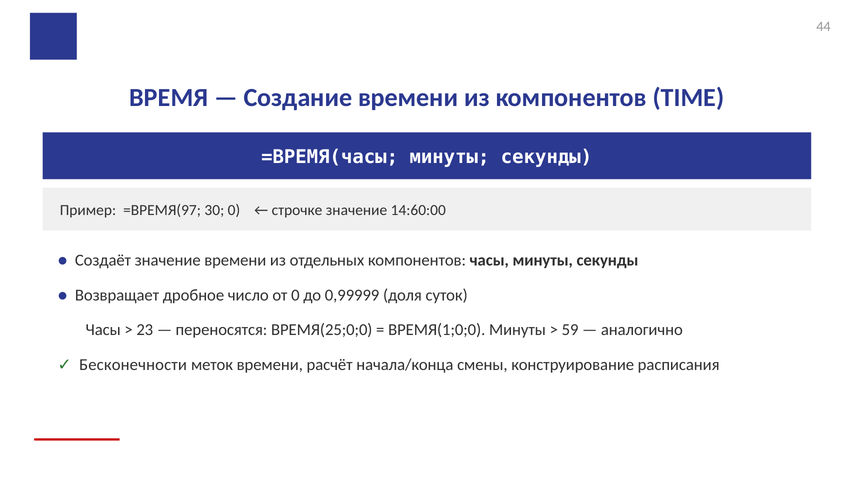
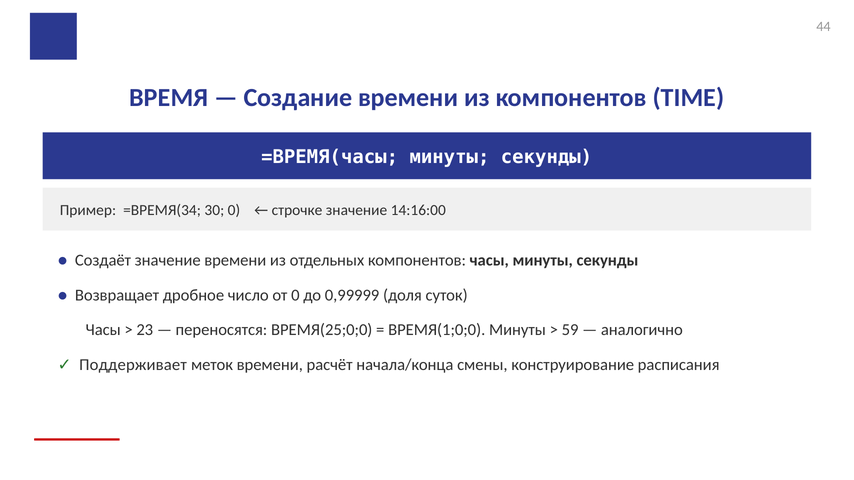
=ВРЕМЯ(97: =ВРЕМЯ(97 -> =ВРЕМЯ(34 (162, 210)
14:60:00: 14:60:00 -> 14:16:00 (418, 210)
Бесконечности: Бесконечности -> Поддерживает (133, 365)
